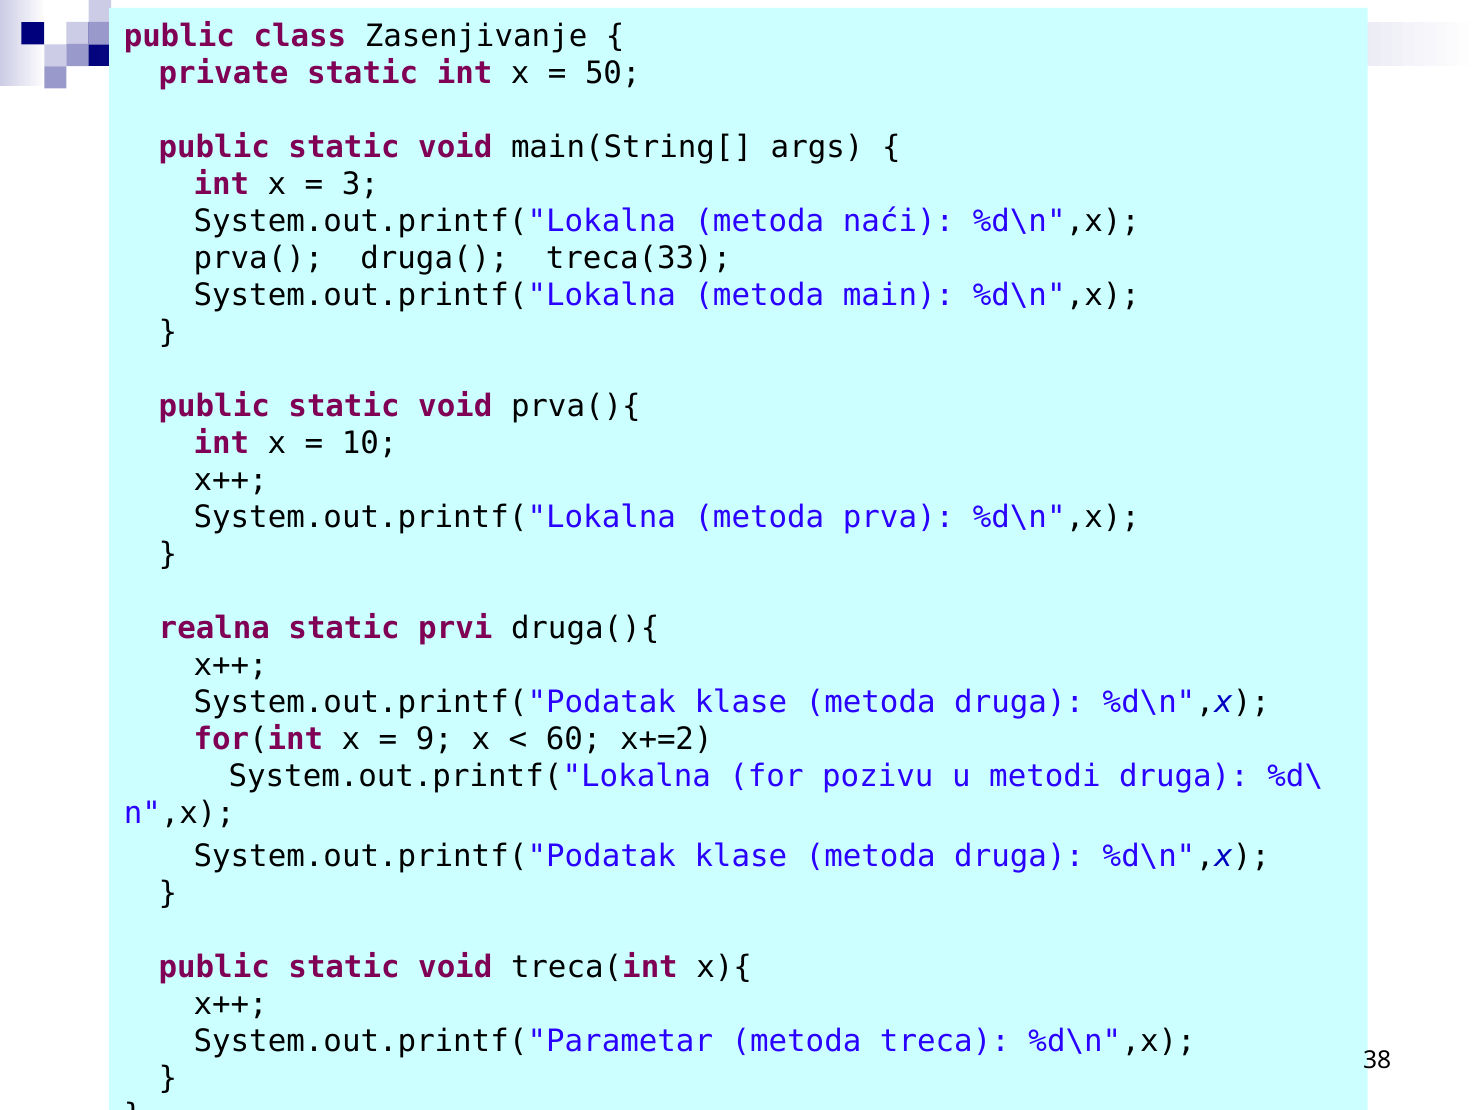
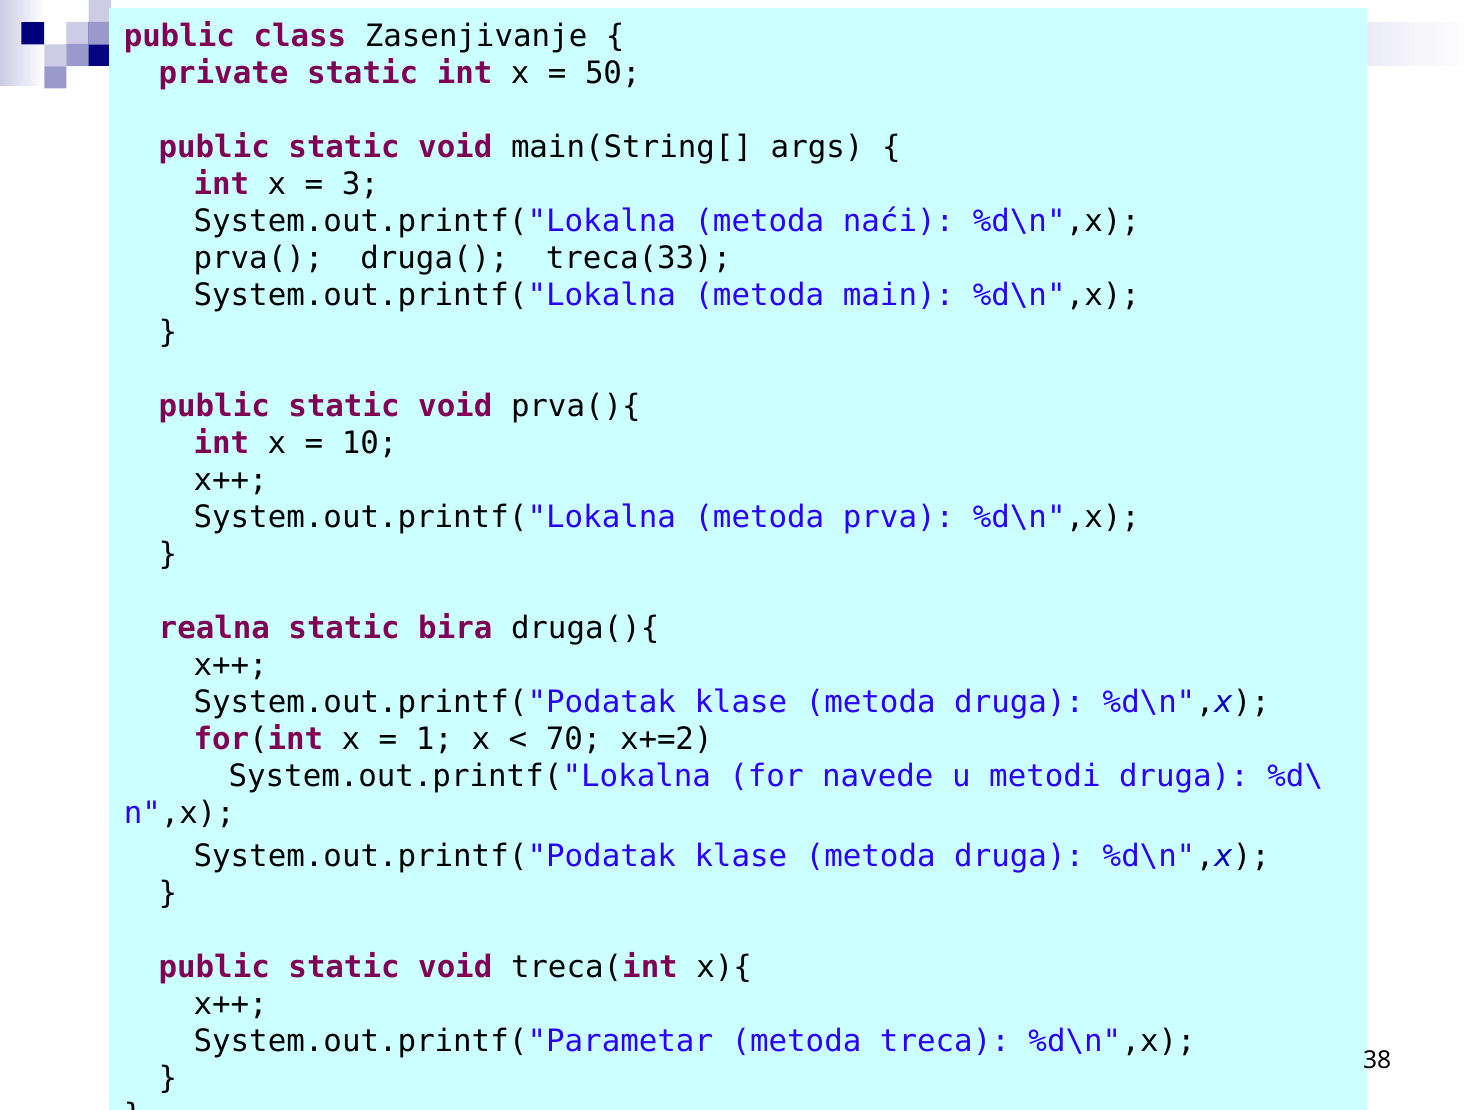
prvi: prvi -> bira (455, 628)
9: 9 -> 1 (434, 739)
60: 60 -> 70 (574, 739)
pozivu: pozivu -> navede (878, 776)
